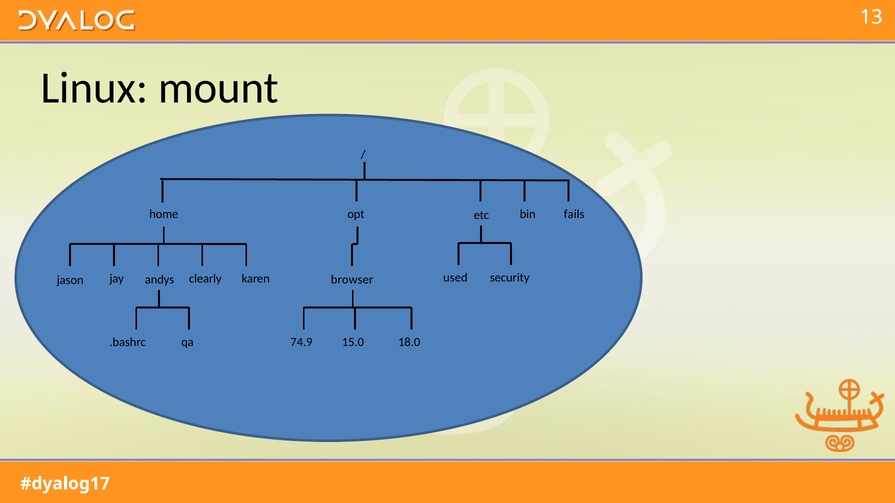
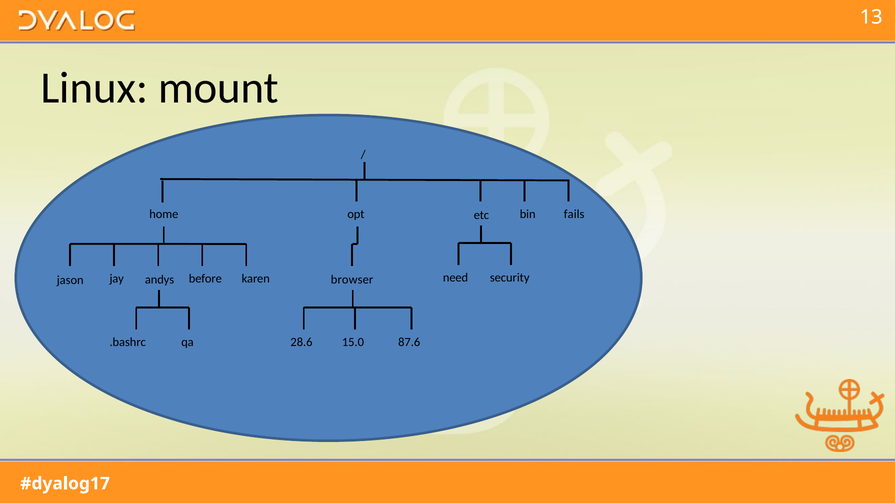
used: used -> need (456, 278)
clearly: clearly -> before (205, 279)
18.0: 18.0 -> 87.6 (409, 343)
74.9: 74.9 -> 28.6 (301, 343)
